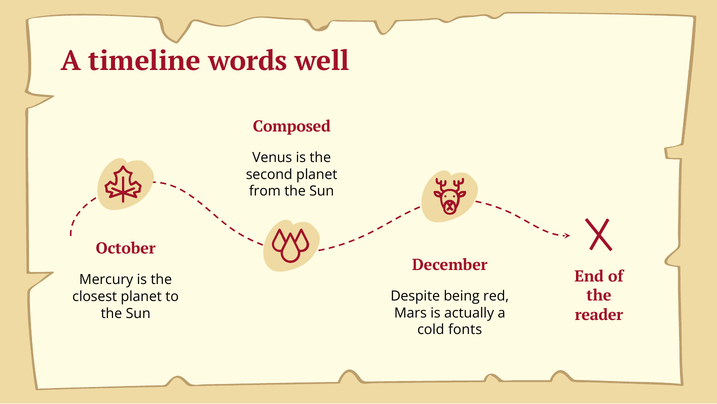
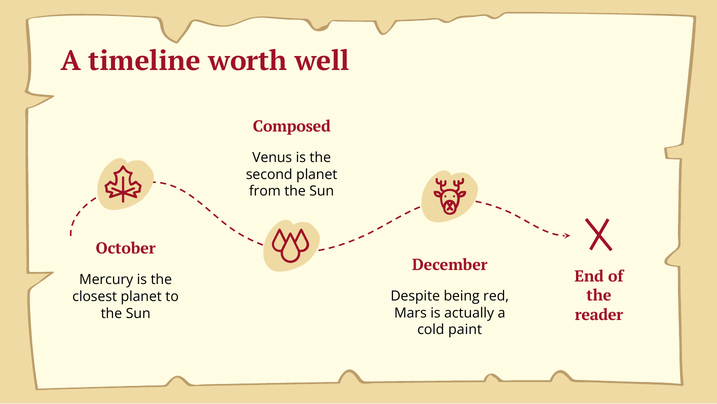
words: words -> worth (248, 61)
fonts: fonts -> paint (465, 329)
